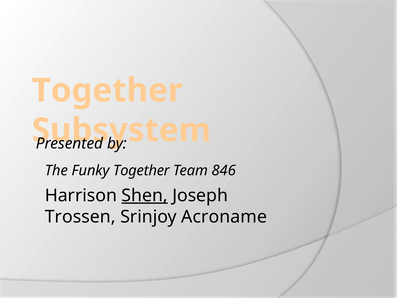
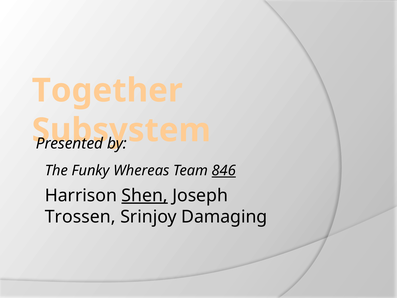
Funky Together: Together -> Whereas (141, 171)
846 underline: none -> present (224, 171)
Acroname: Acroname -> Damaging (224, 217)
